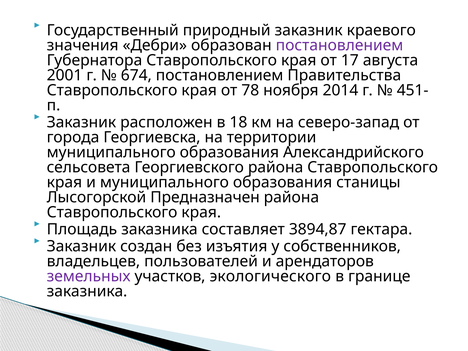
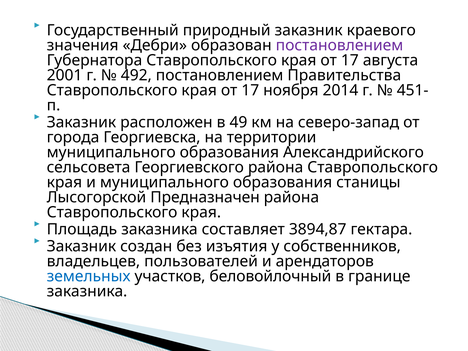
674: 674 -> 492 (136, 75)
78: 78 -> 17 (250, 90)
18: 18 -> 49 (238, 122)
земельных colour: purple -> blue (89, 276)
экологического: экологического -> беловойлочный (270, 276)
